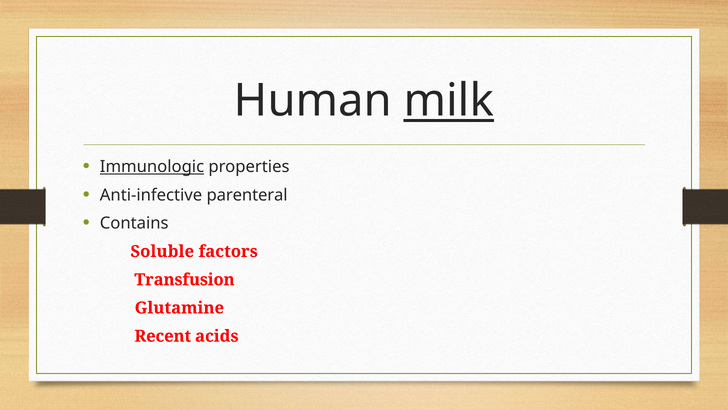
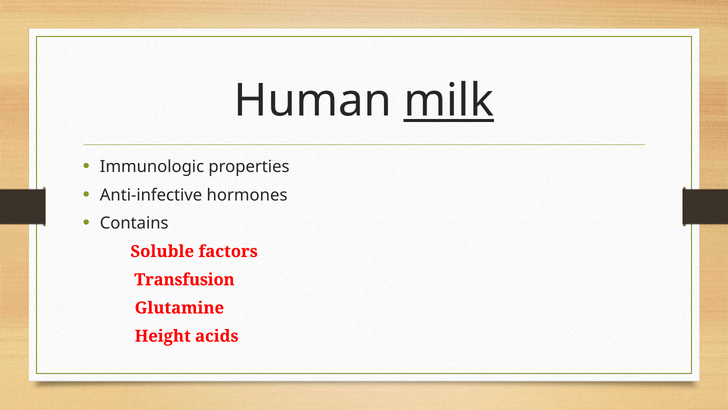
Immunologic underline: present -> none (152, 167)
parenteral: parenteral -> hormones (247, 195)
Recent: Recent -> Height (163, 336)
